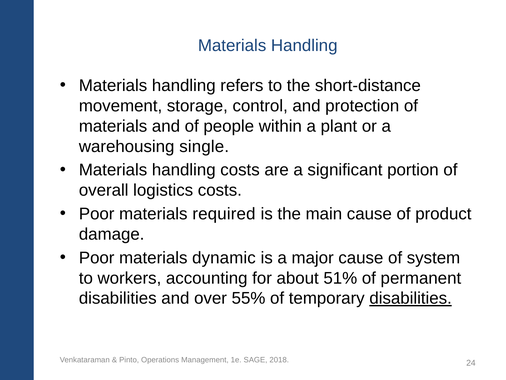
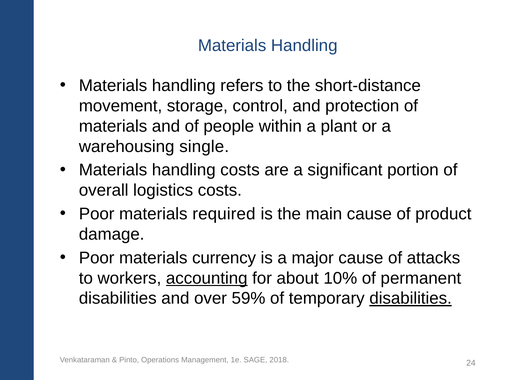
dynamic: dynamic -> currency (224, 258)
system: system -> attacks (433, 258)
accounting underline: none -> present (207, 278)
51%: 51% -> 10% (340, 278)
55%: 55% -> 59% (249, 298)
